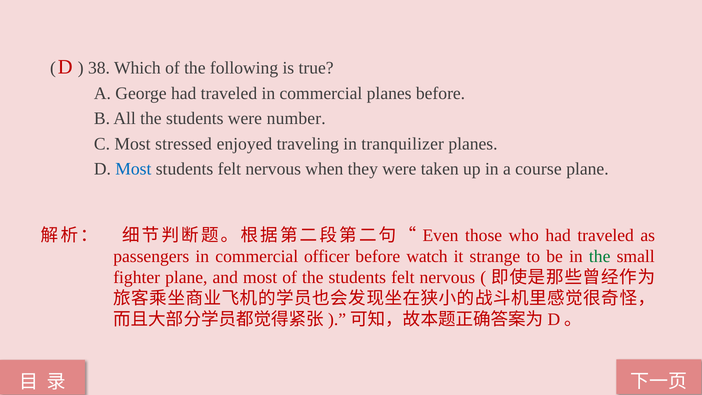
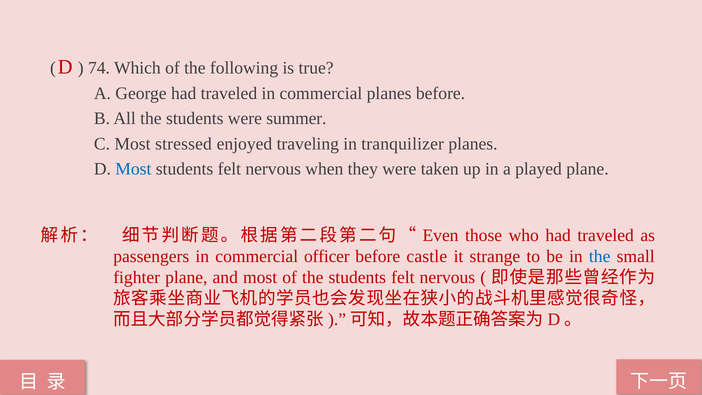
38: 38 -> 74 (99, 68)
number: number -> summer (296, 119)
course: course -> played (539, 169)
watch: watch -> castle (427, 256)
the colour: green -> blue (600, 256)
